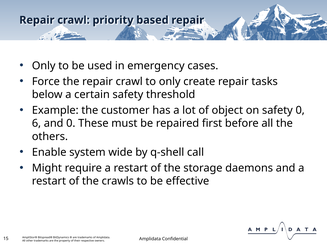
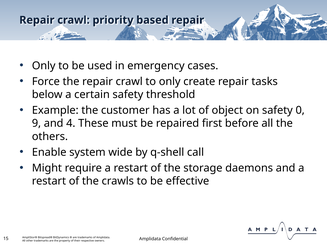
6: 6 -> 9 (36, 124)
and 0: 0 -> 4 (71, 124)
